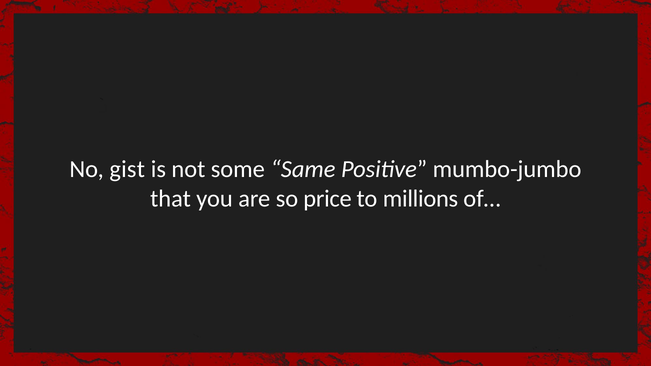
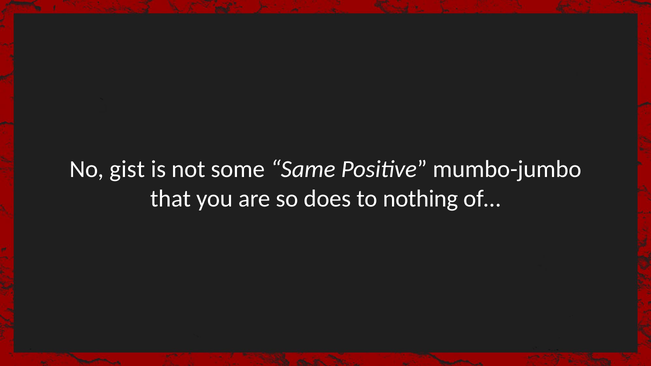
price: price -> does (327, 199)
millions: millions -> nothing (420, 199)
